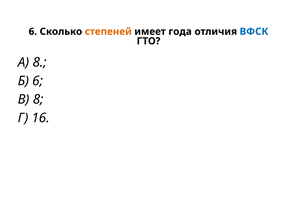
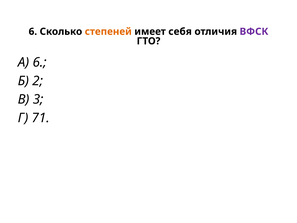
года: года -> себя (180, 32)
ВФСК colour: blue -> purple (254, 32)
А 8: 8 -> 6 (40, 62)
Б 6: 6 -> 2 (38, 81)
В 8: 8 -> 3 (38, 99)
16: 16 -> 71 (41, 118)
